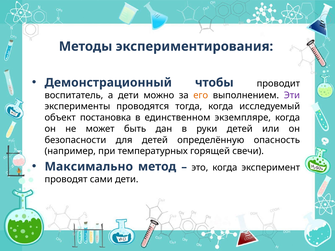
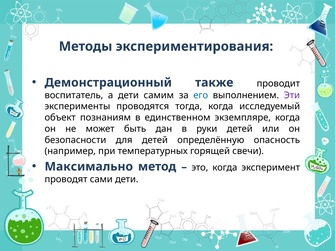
чтобы: чтобы -> также (214, 83)
можно: можно -> самим (159, 95)
его colour: orange -> blue (201, 95)
постановка: постановка -> познаниям (105, 118)
